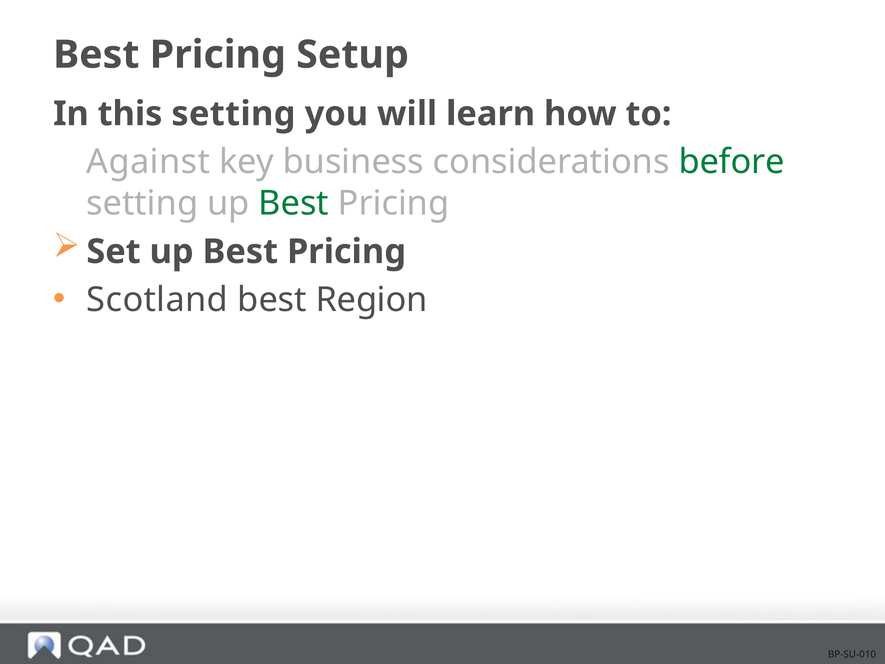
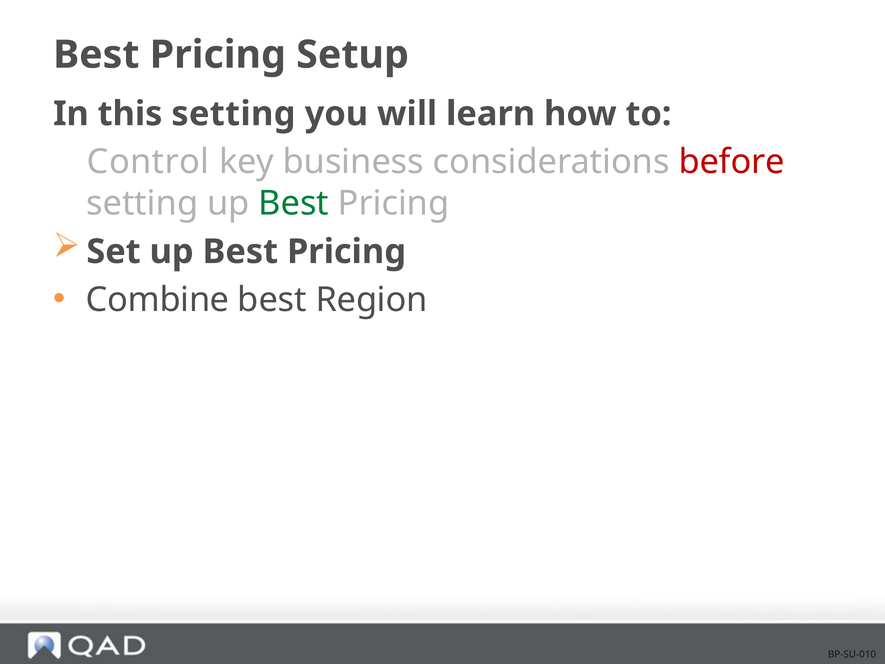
Against: Against -> Control (148, 162)
before colour: green -> red (732, 162)
Scotland: Scotland -> Combine (158, 300)
